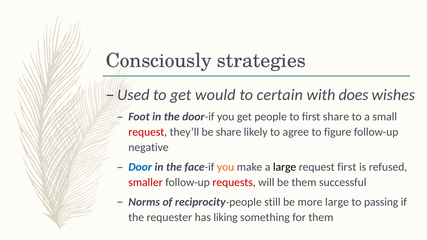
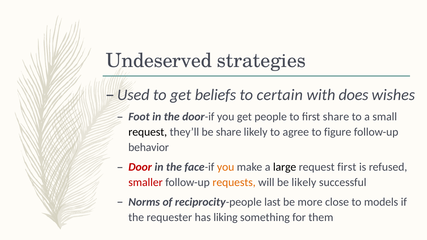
Consciously: Consciously -> Undeserved (159, 61)
would: would -> beliefs (215, 95)
request colour: red -> black (148, 132)
negative: negative -> behavior (149, 148)
Door colour: blue -> red (140, 167)
requests colour: red -> orange (234, 183)
be them: them -> likely (304, 183)
still: still -> last (272, 202)
more large: large -> close (337, 202)
passing: passing -> models (381, 202)
